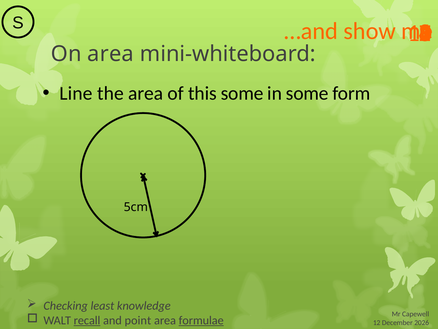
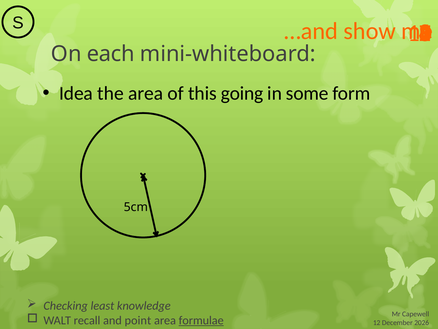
On area: area -> each (111, 54)
Line: Line -> Idea (76, 93)
this some: some -> going (242, 93)
recall underline: present -> none (87, 320)
